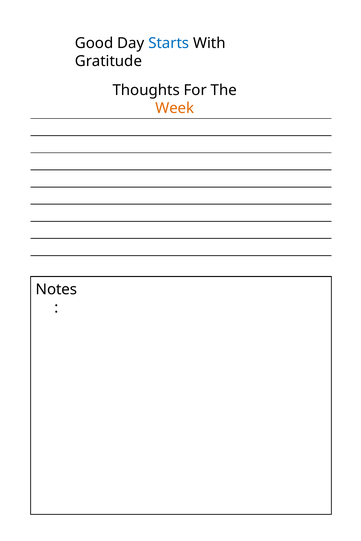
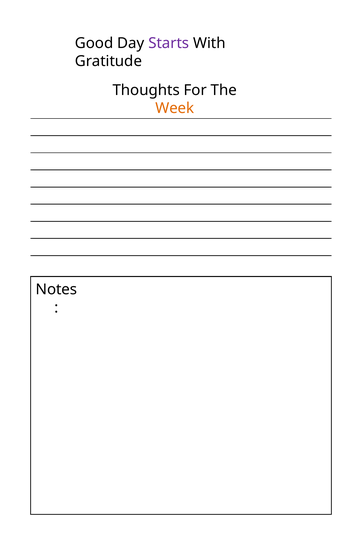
Starts colour: blue -> purple (169, 43)
